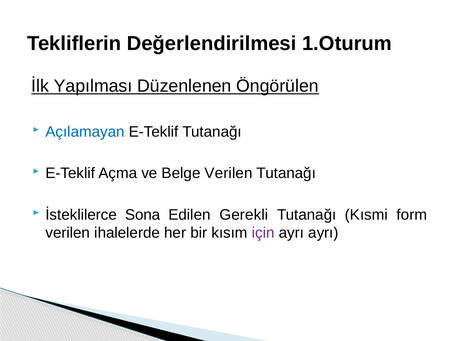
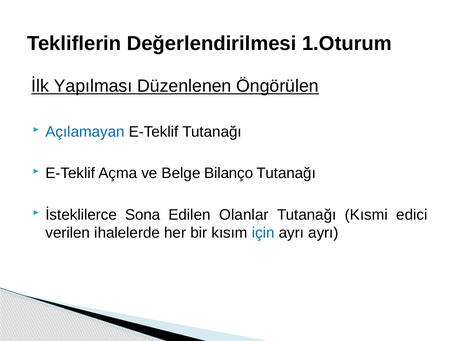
Belge Verilen: Verilen -> Bilanço (229, 173)
Gerekli: Gerekli -> Olanlar (244, 215)
form: form -> edici (412, 215)
için colour: purple -> blue (263, 233)
